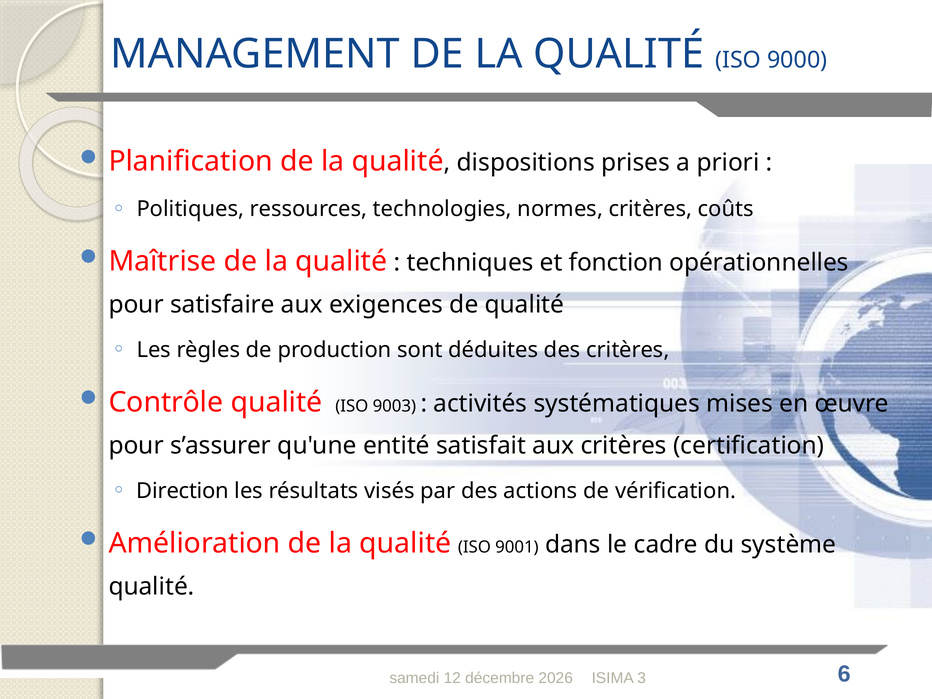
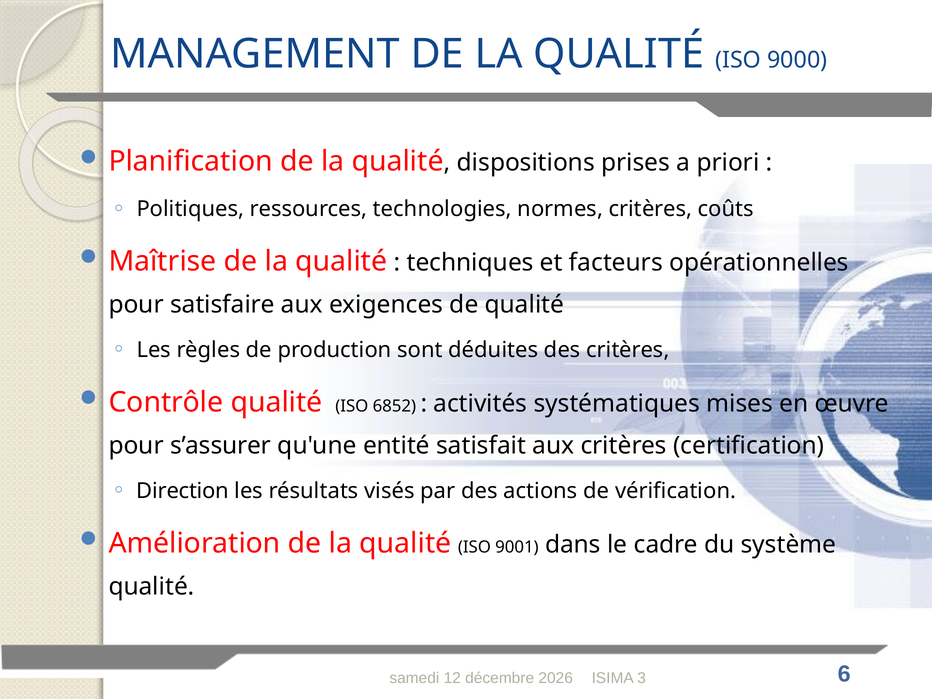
fonction: fonction -> facteurs (616, 263)
9003: 9003 -> 6852 (394, 406)
